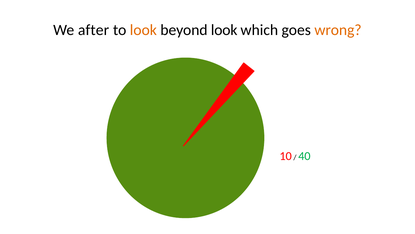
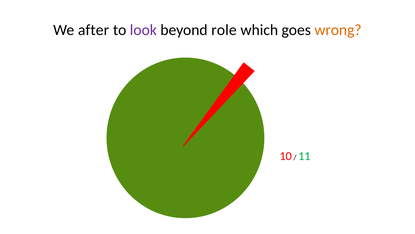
look colour: orange -> purple (143, 30)
beyond look: look -> role (224, 30)
40: 40 -> 11 (304, 156)
